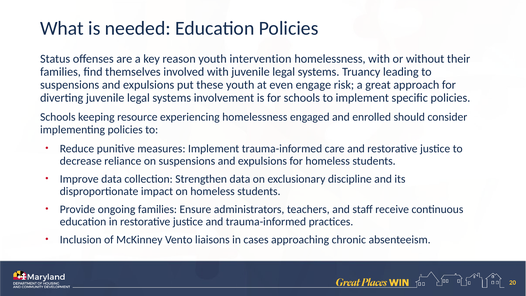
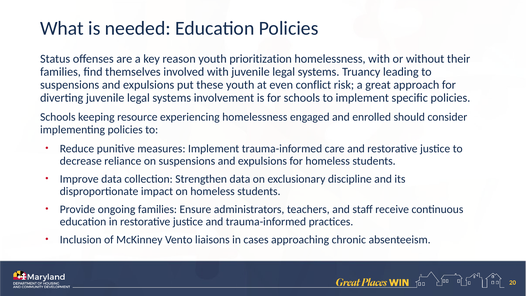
intervention: intervention -> prioritization (261, 59)
engage: engage -> conflict (313, 85)
